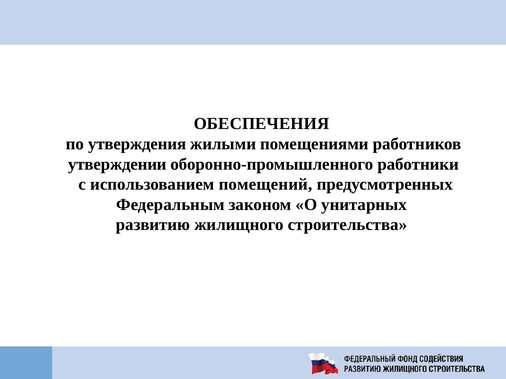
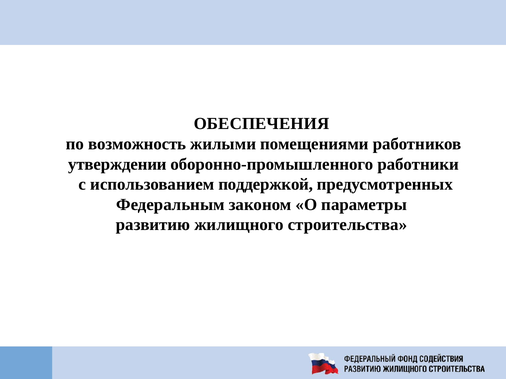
утверждения: утверждения -> возможность (137, 144)
помещений: помещений -> поддержкой (266, 185)
унитарных: унитарных -> параметры (364, 205)
